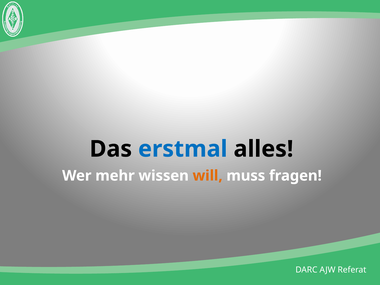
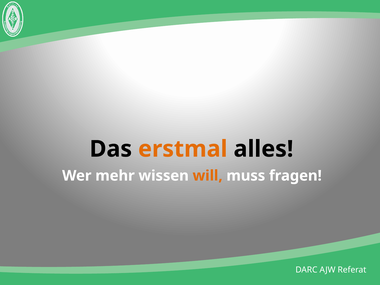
erstmal colour: blue -> orange (183, 149)
